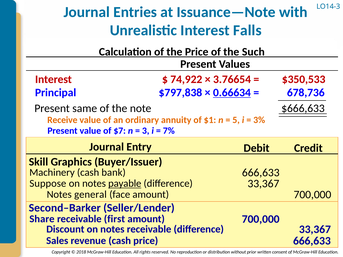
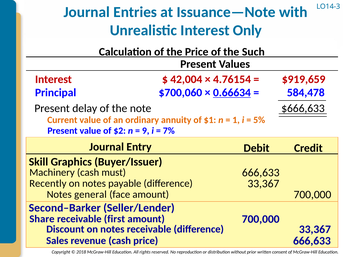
Falls: Falls -> Only (247, 30)
74,922: 74,922 -> 42,004 (186, 79)
3.76654: 3.76654 -> 4.76154 (232, 79)
$350,533: $350,533 -> $919,659 (304, 79)
$797,838: $797,838 -> $700,060 (180, 93)
678,736: 678,736 -> 584,478 (306, 93)
same: same -> delay (85, 109)
Receive: Receive -> Current (62, 120)
5: 5 -> 1 (236, 120)
3%: 3% -> 5% (259, 120)
$7: $7 -> $2 (120, 131)
3: 3 -> 9 (146, 131)
bank: bank -> must (114, 173)
Suppose: Suppose -> Recently (48, 184)
payable underline: present -> none (125, 184)
